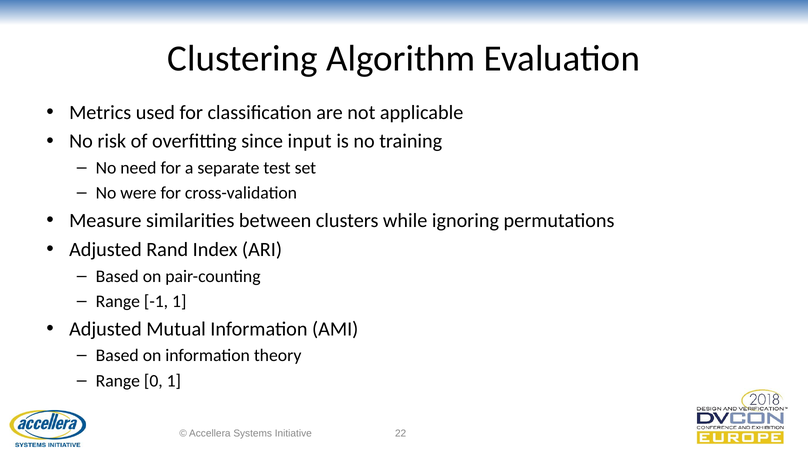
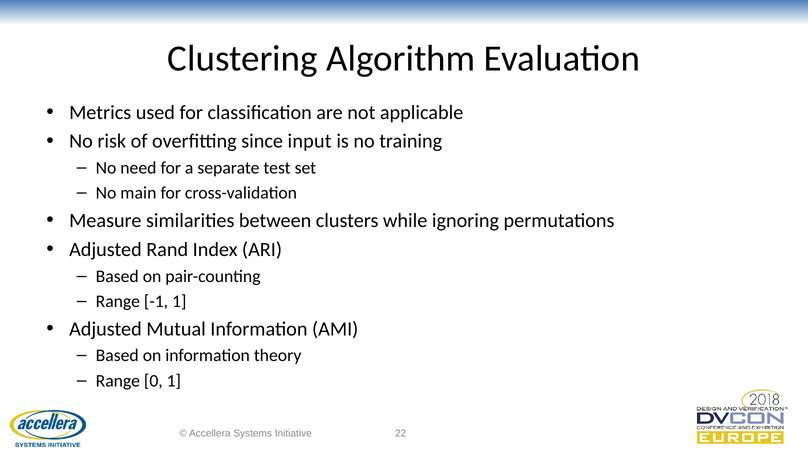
were: were -> main (138, 193)
